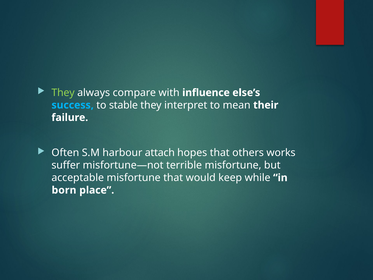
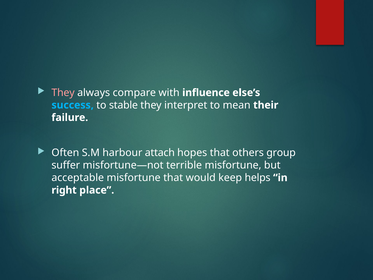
They colour: light green -> pink (63, 93)
works: works -> group (281, 153)
while: while -> helps (258, 178)
born: born -> right (64, 190)
